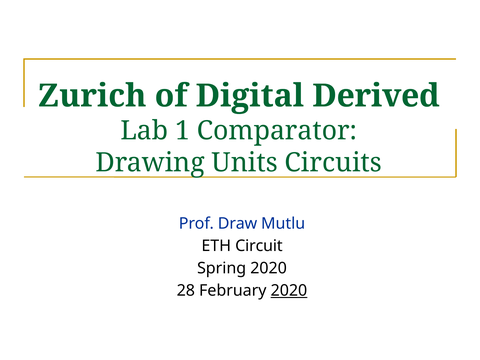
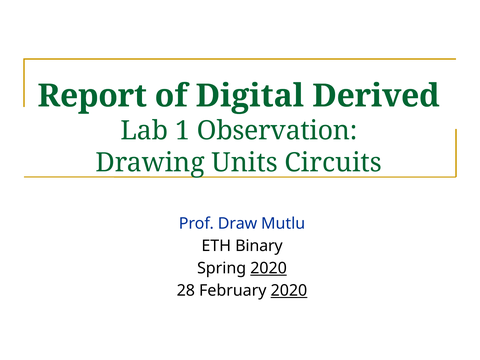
Zurich: Zurich -> Report (92, 96)
Comparator: Comparator -> Observation (277, 131)
Circuit: Circuit -> Binary (259, 246)
2020 underline: none -> present (269, 268)
